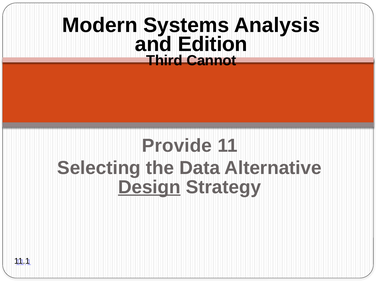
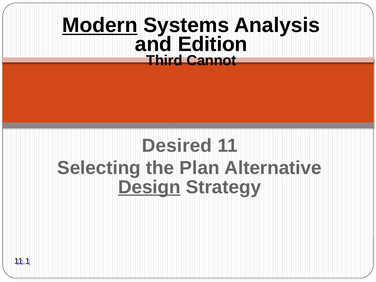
Modern underline: none -> present (100, 25)
Provide: Provide -> Desired (177, 146)
Data: Data -> Plan (200, 168)
